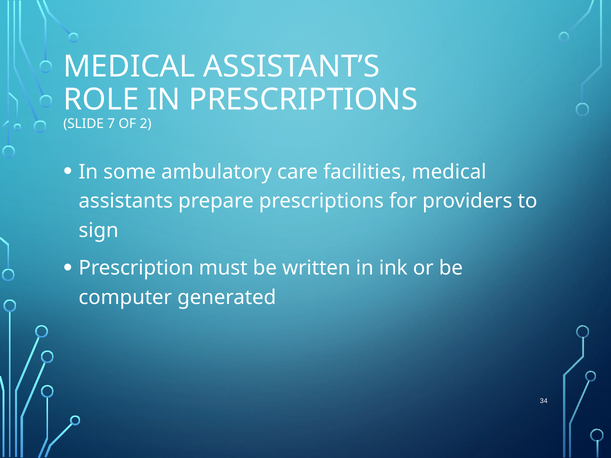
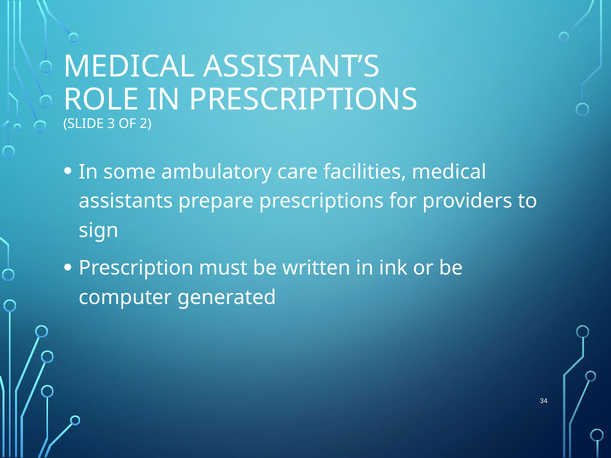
7: 7 -> 3 (111, 124)
